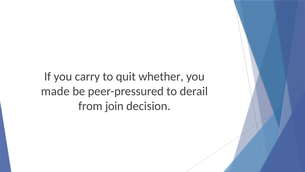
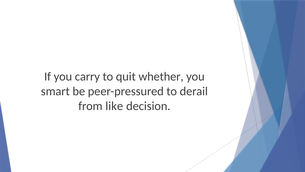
made: made -> smart (55, 91)
join: join -> like (114, 106)
